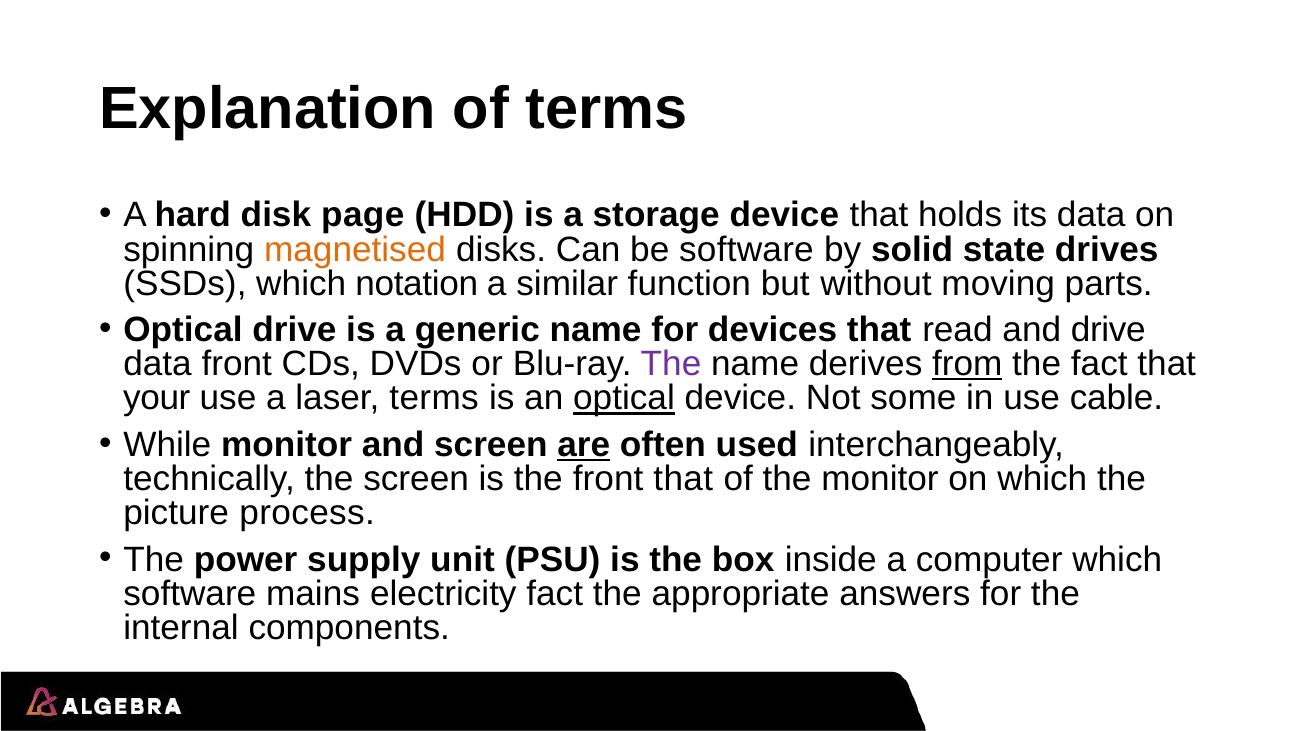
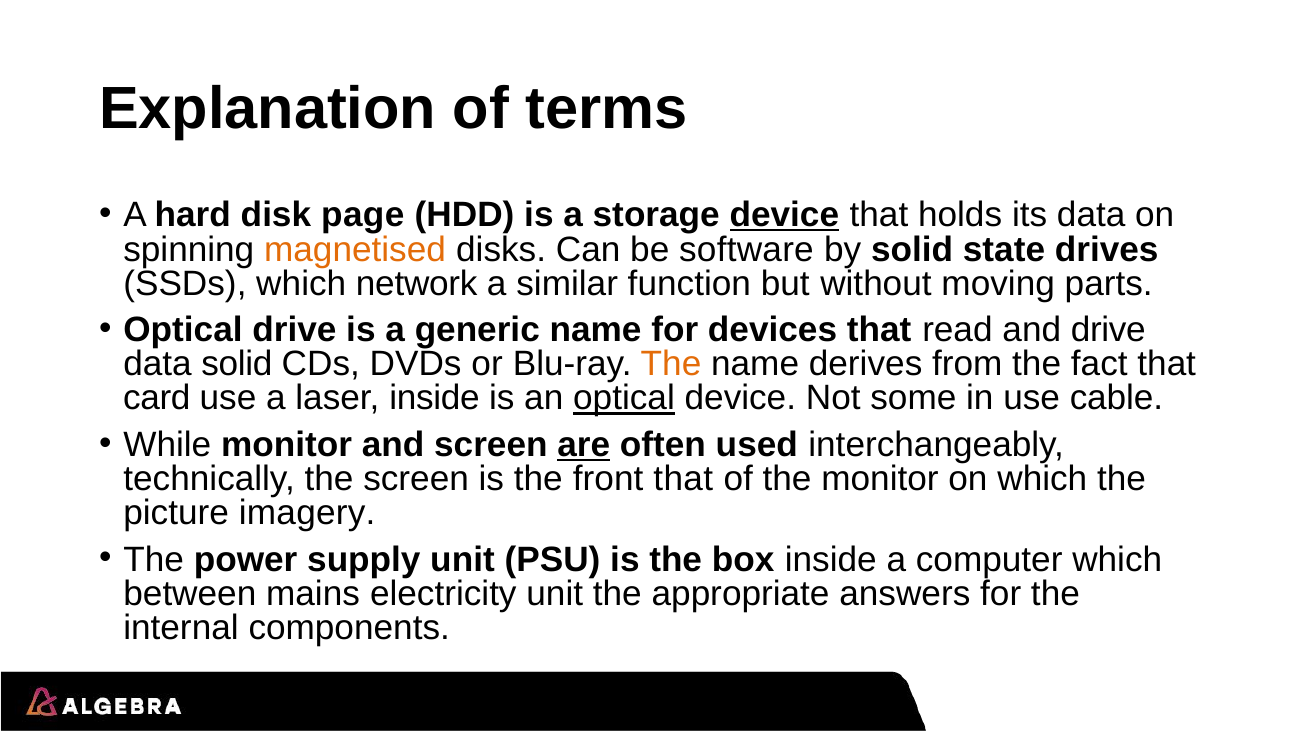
device underline: none -> present (784, 215)
notation: notation -> network (417, 283)
data front: front -> solid (237, 364)
The colour: purple -> orange (671, 364)
from underline: present -> none (967, 364)
your: your -> card (157, 398)
laser terms: terms -> inside (434, 398)
process: process -> imagery (307, 513)
software: software -> between (190, 593)
electricity fact: fact -> unit (555, 593)
